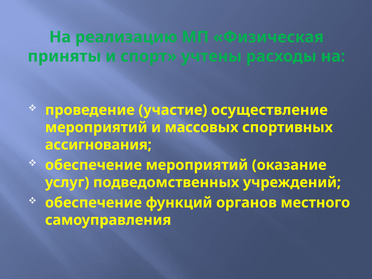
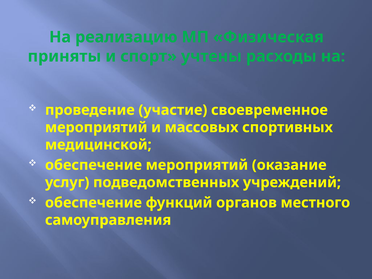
осуществление: осуществление -> своевременное (269, 110)
ассигнования: ассигнования -> медицинской (98, 145)
